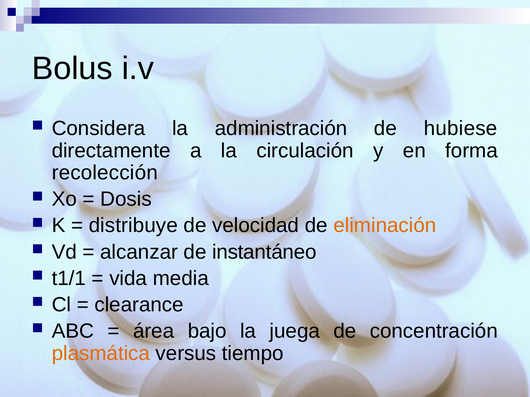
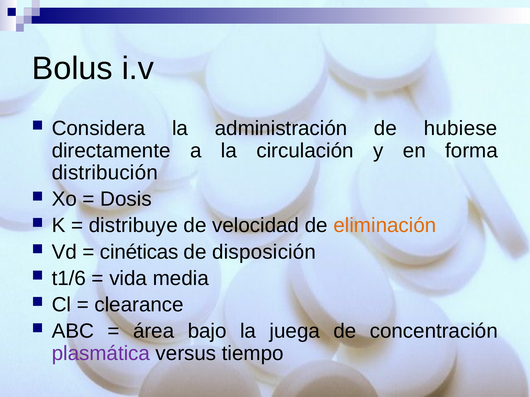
recolección: recolección -> distribución (105, 173)
alcanzar: alcanzar -> cinéticas (139, 252)
instantáneo: instantáneo -> disposición (264, 252)
t1/1: t1/1 -> t1/6 (69, 279)
plasmática colour: orange -> purple (101, 354)
